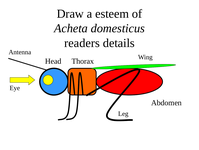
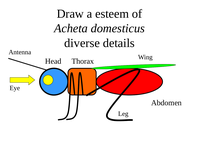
readers: readers -> diverse (82, 43)
